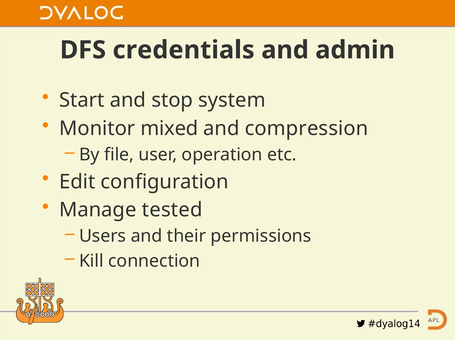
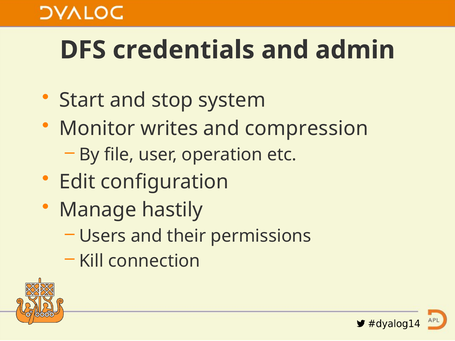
mixed: mixed -> writes (169, 129)
tested: tested -> hastily (172, 210)
